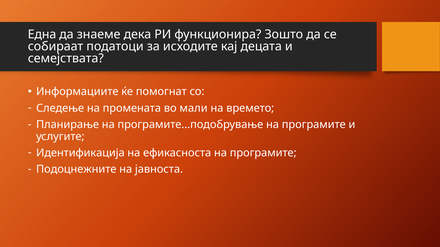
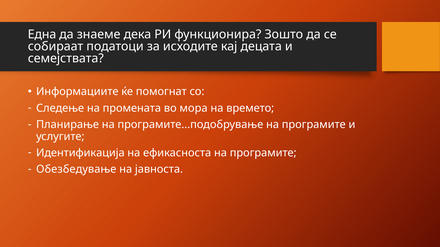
мали: мали -> мора (194, 108)
Подоцнежните: Подоцнежните -> Обезбедување (76, 170)
